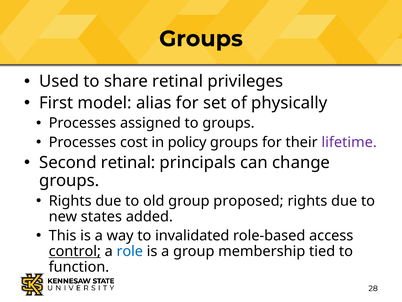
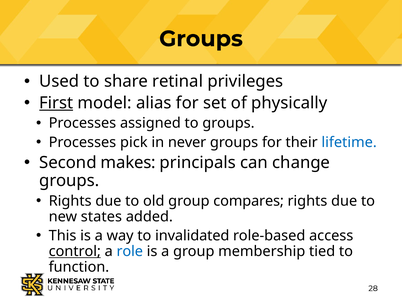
First underline: none -> present (56, 103)
cost: cost -> pick (134, 142)
policy: policy -> never (187, 142)
lifetime colour: purple -> blue (349, 142)
Second retinal: retinal -> makes (128, 162)
proposed: proposed -> compares (249, 201)
